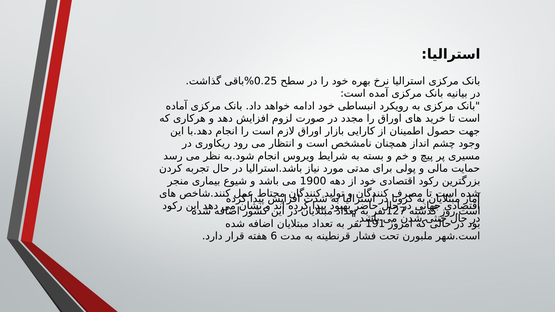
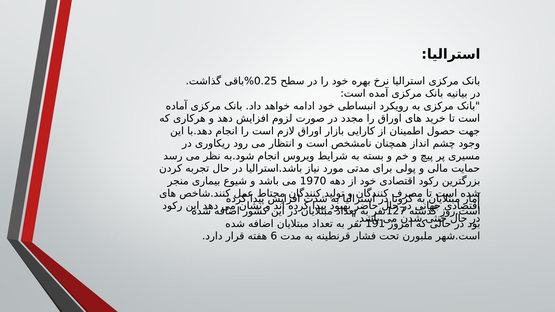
1900: 1900 -> 1970 (313, 181)
